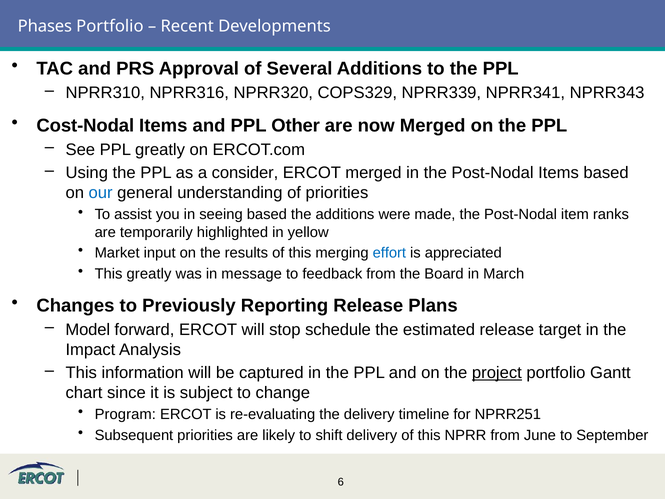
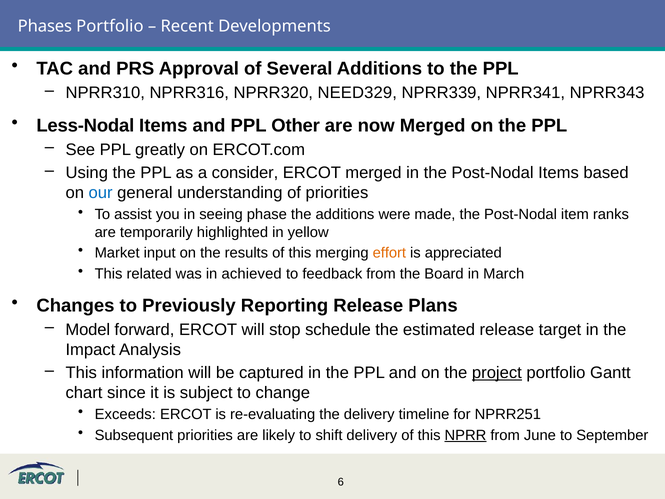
COPS329: COPS329 -> NEED329 (357, 93)
Cost-Nodal: Cost-Nodal -> Less-Nodal (85, 125)
seeing based: based -> phase (267, 214)
effort colour: blue -> orange (389, 253)
This greatly: greatly -> related (149, 274)
message: message -> achieved (252, 274)
Program: Program -> Exceeds (125, 414)
NPRR underline: none -> present (465, 435)
